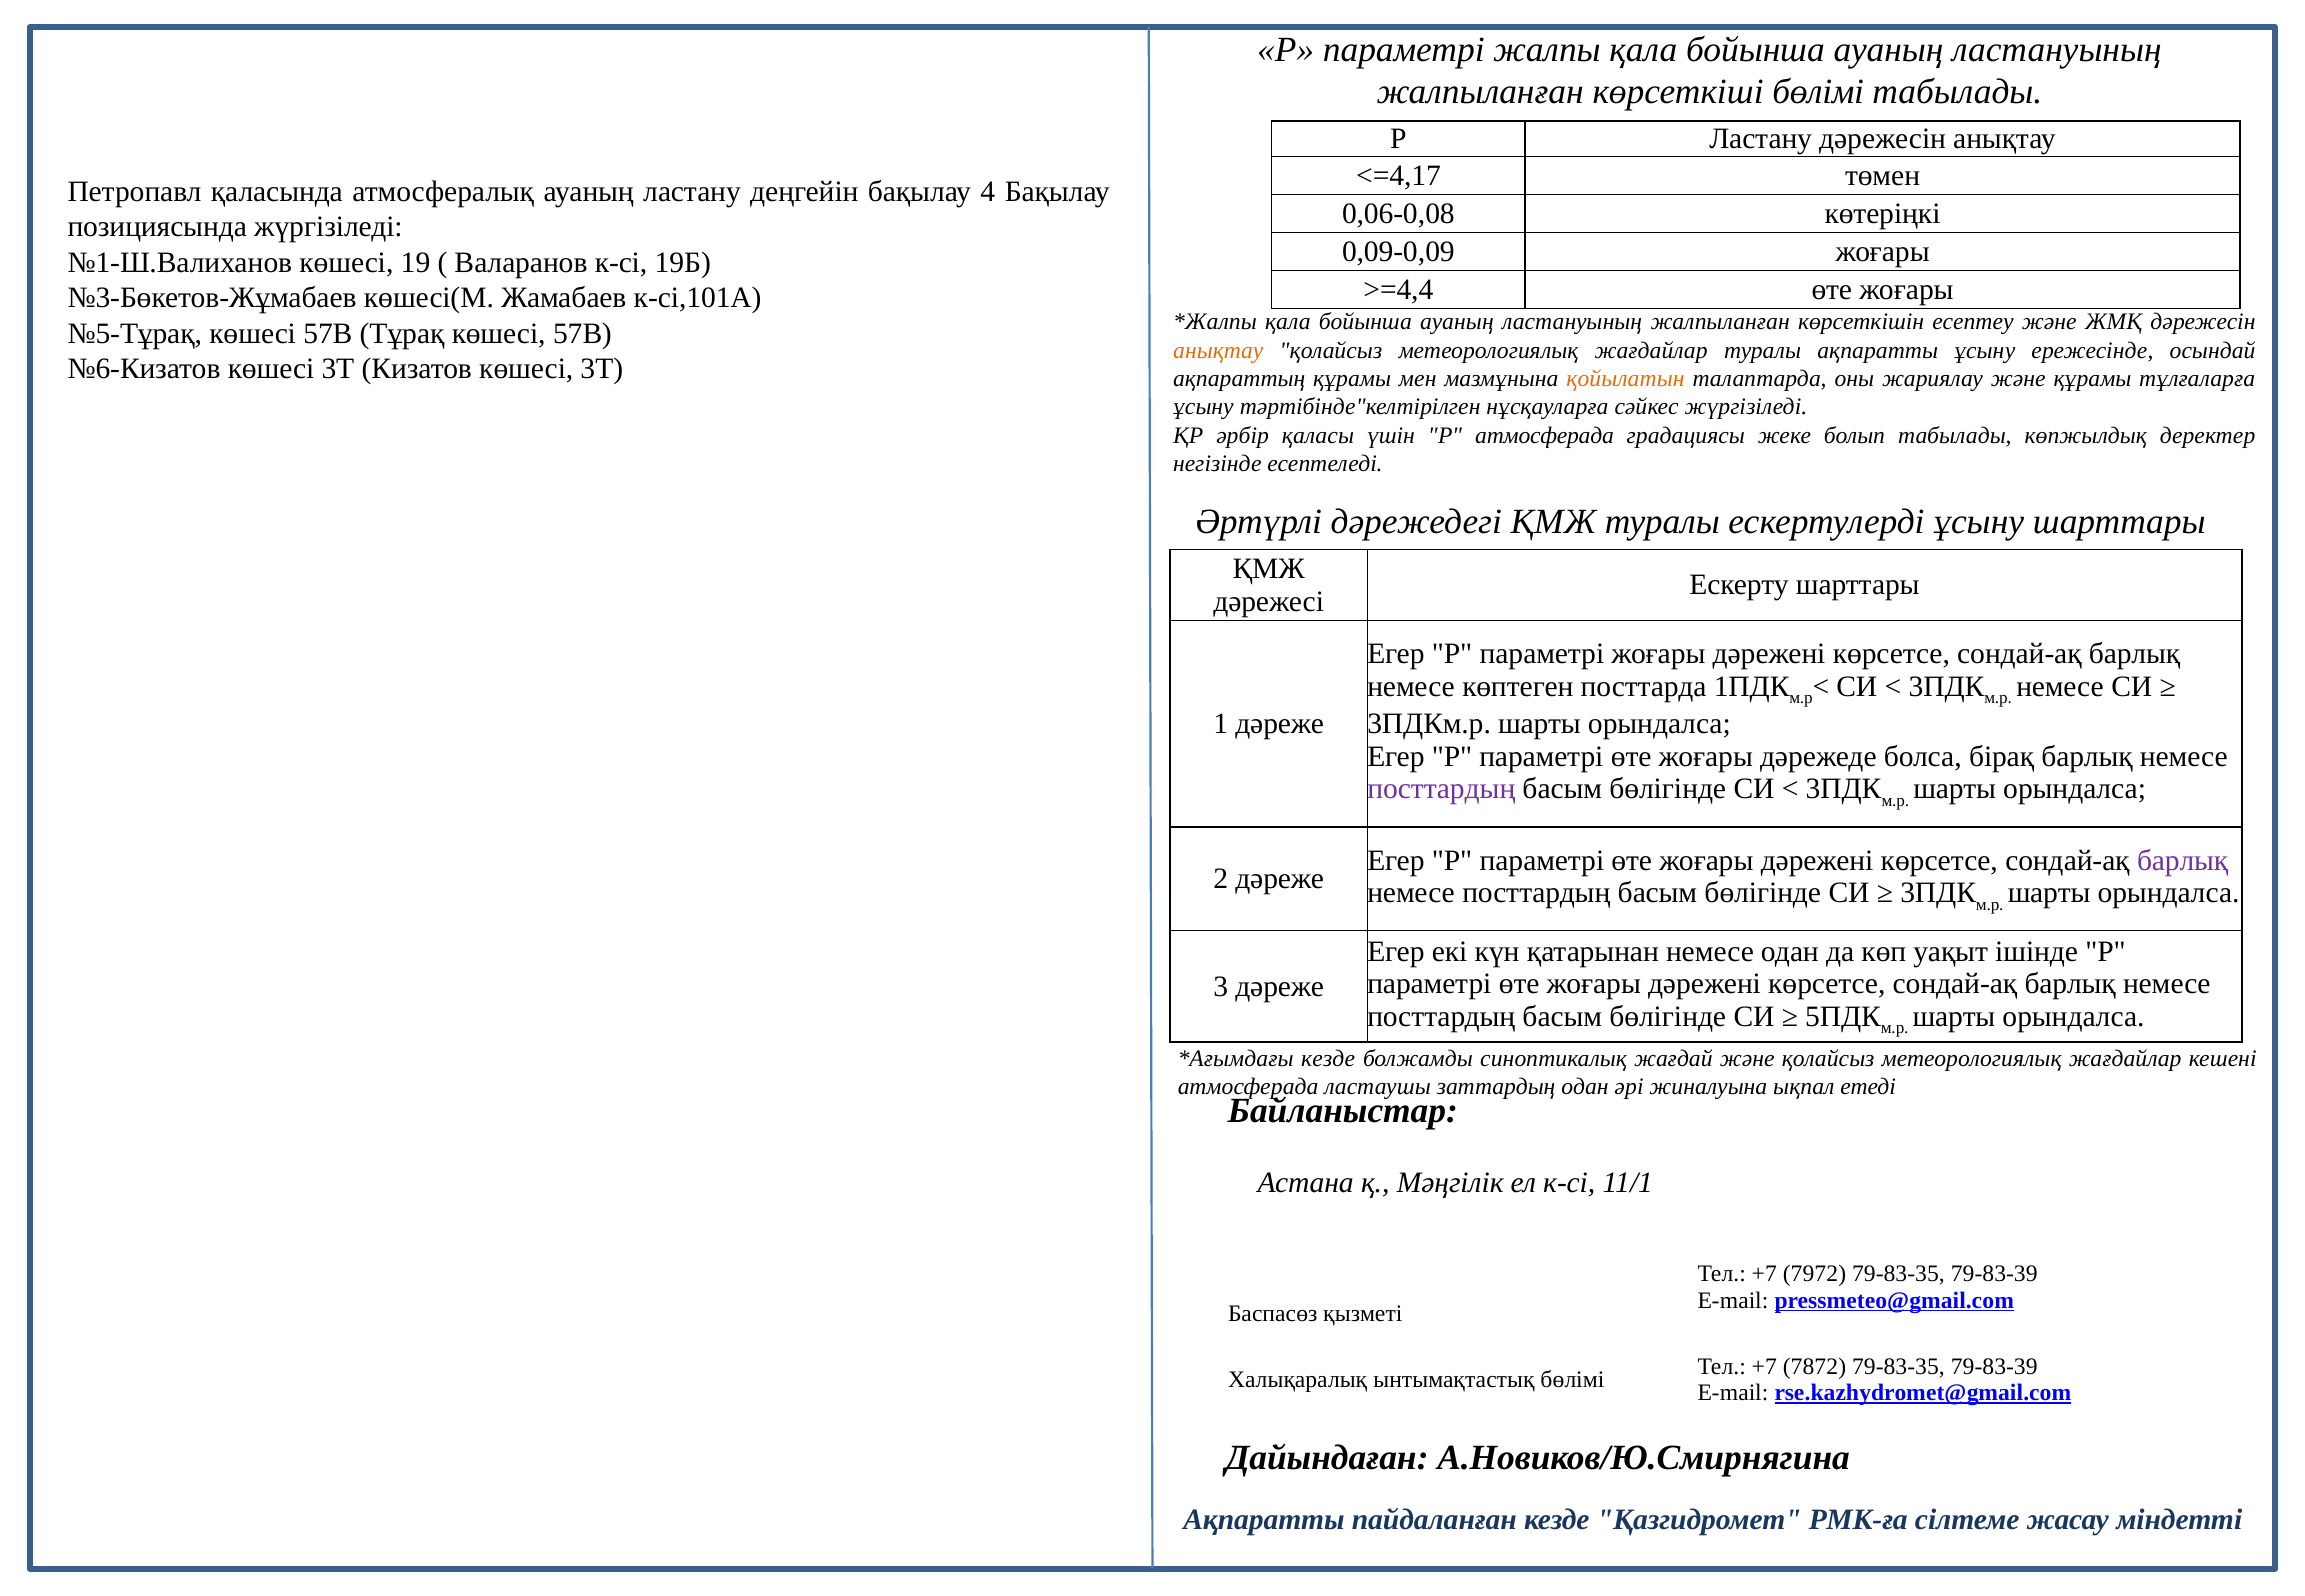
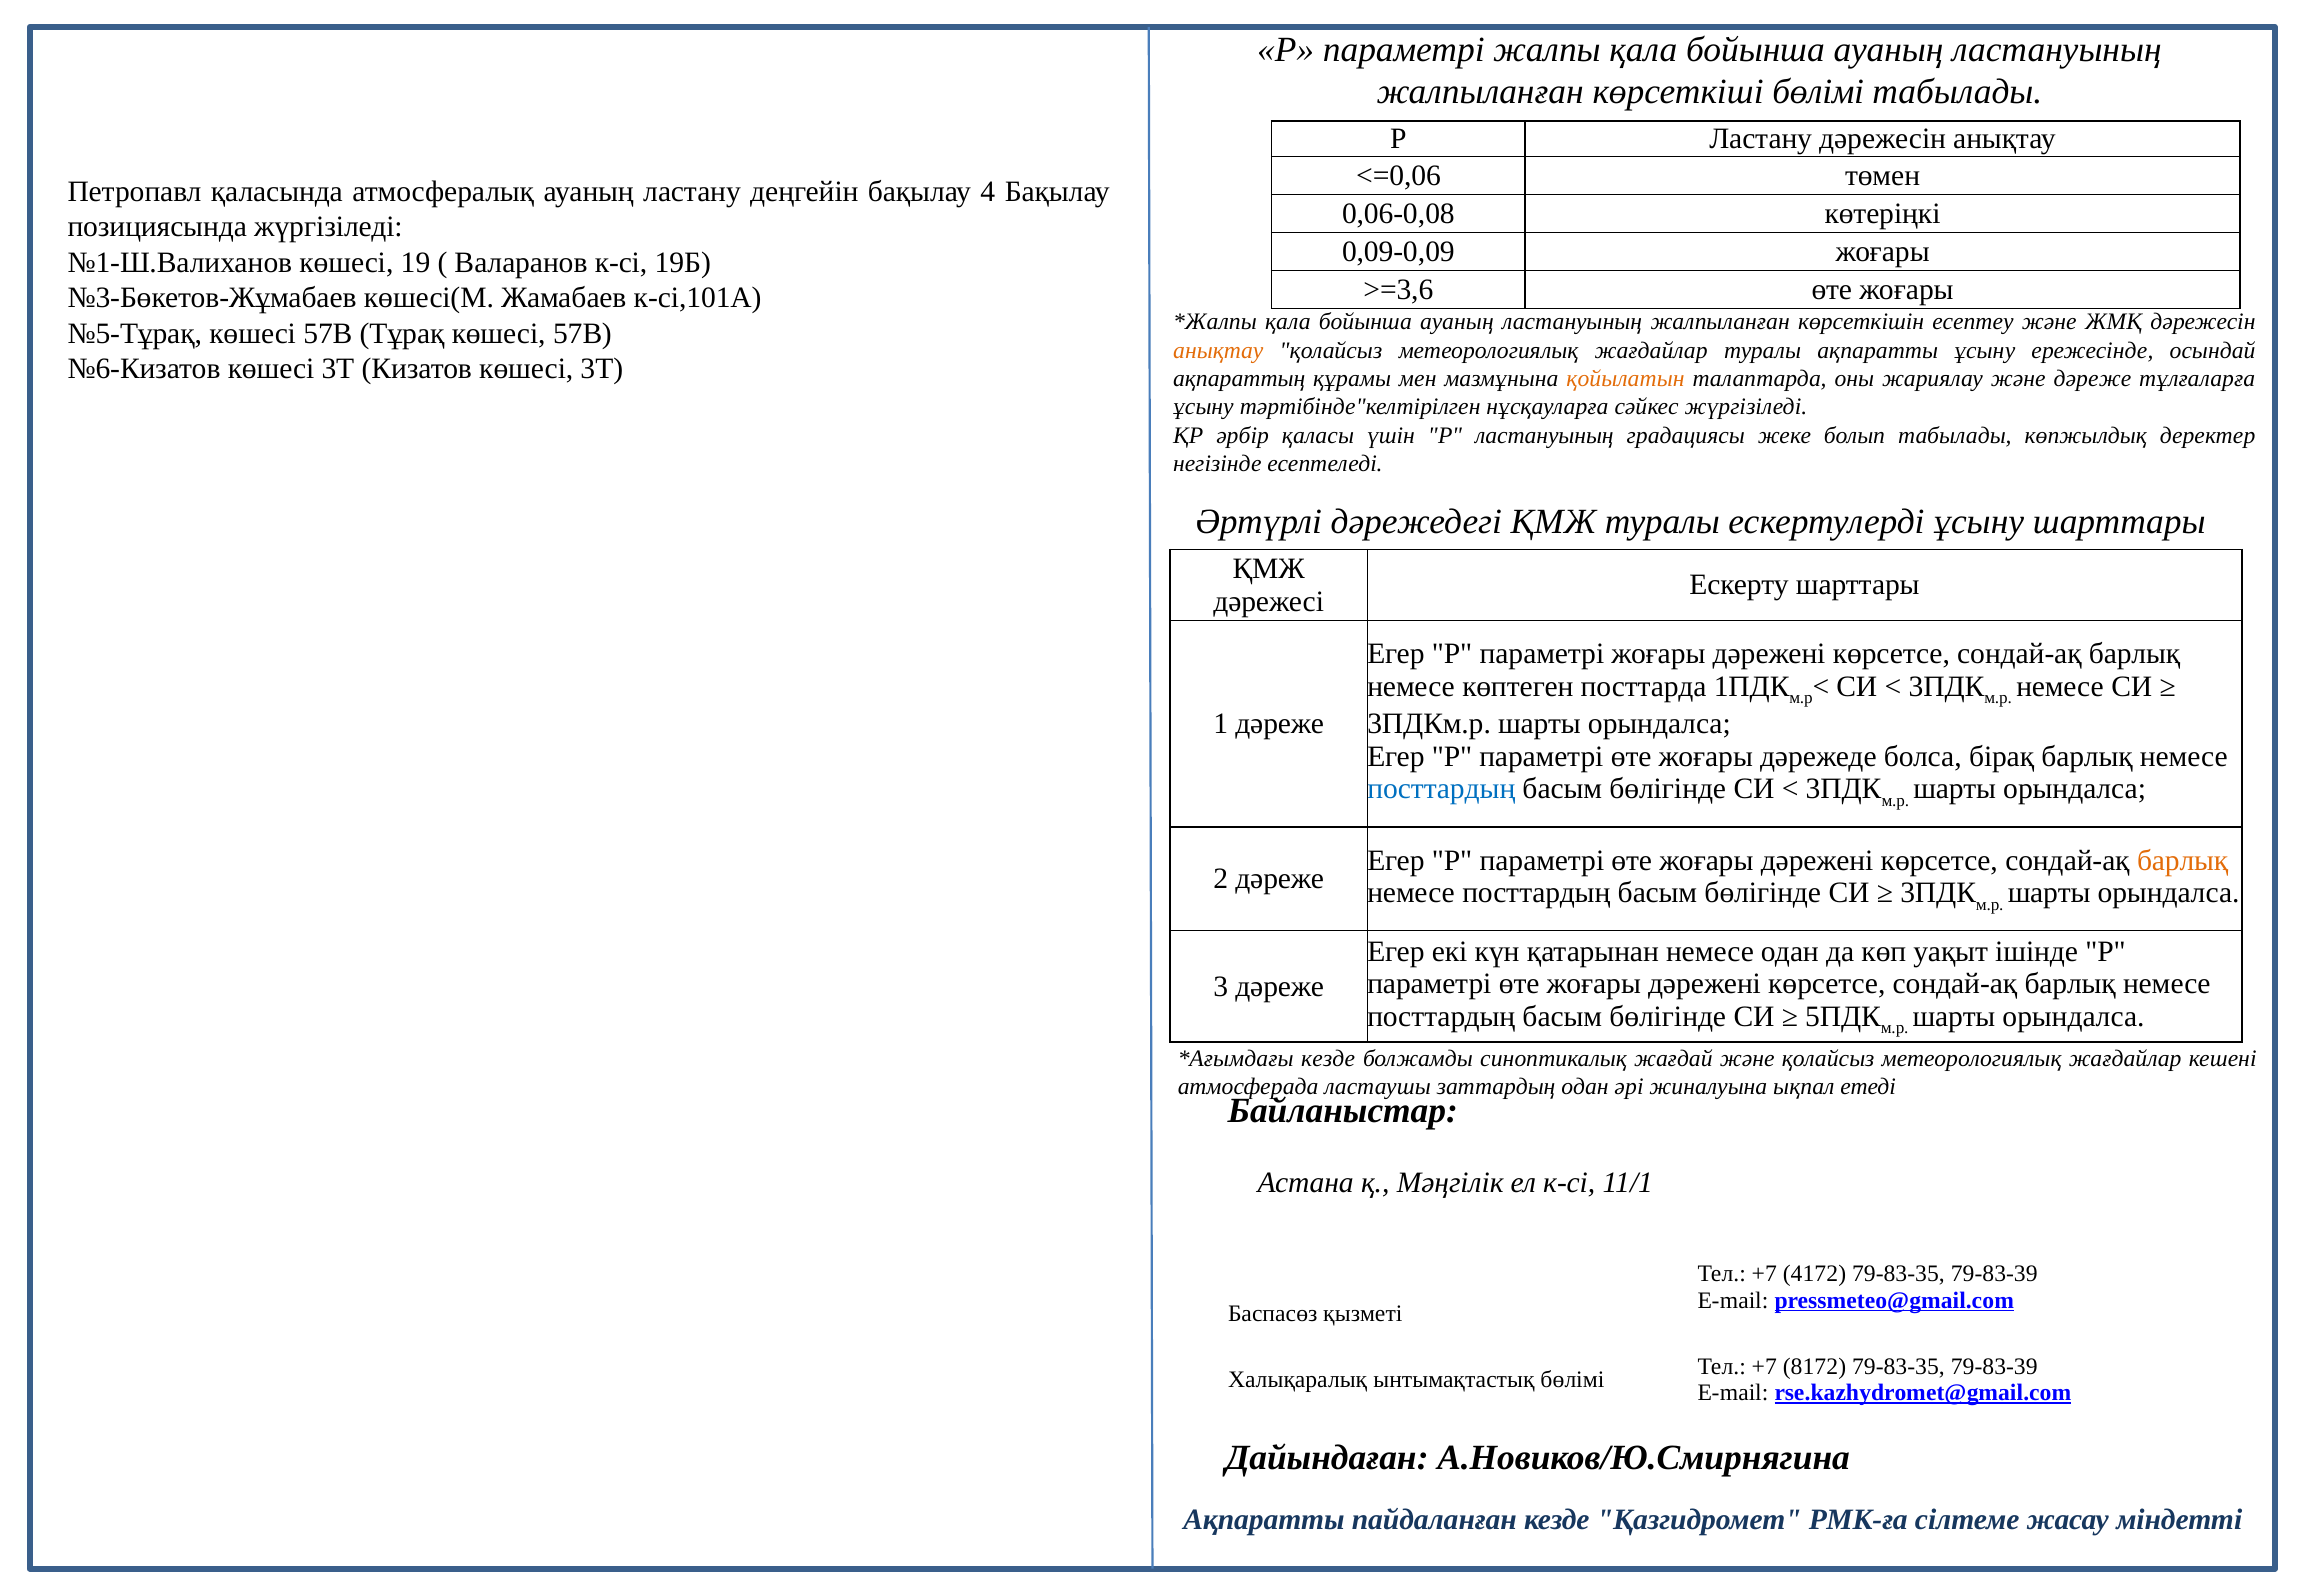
<=4,17: <=4,17 -> <=0,06 (1399, 175)
>=4,4: >=4,4 -> >=3,6 (1398, 289)
және құрамы: құрамы -> дәреже (2092, 379)
Р атмосферада: атмосферада -> ластануының (1544, 435)
посттардың colour: purple -> blue (1441, 789)
барлық colour: purple -> orange (2183, 860)
7972: 7972 -> 4172 (1814, 1274)
7872: 7872 -> 8172 (1814, 1366)
